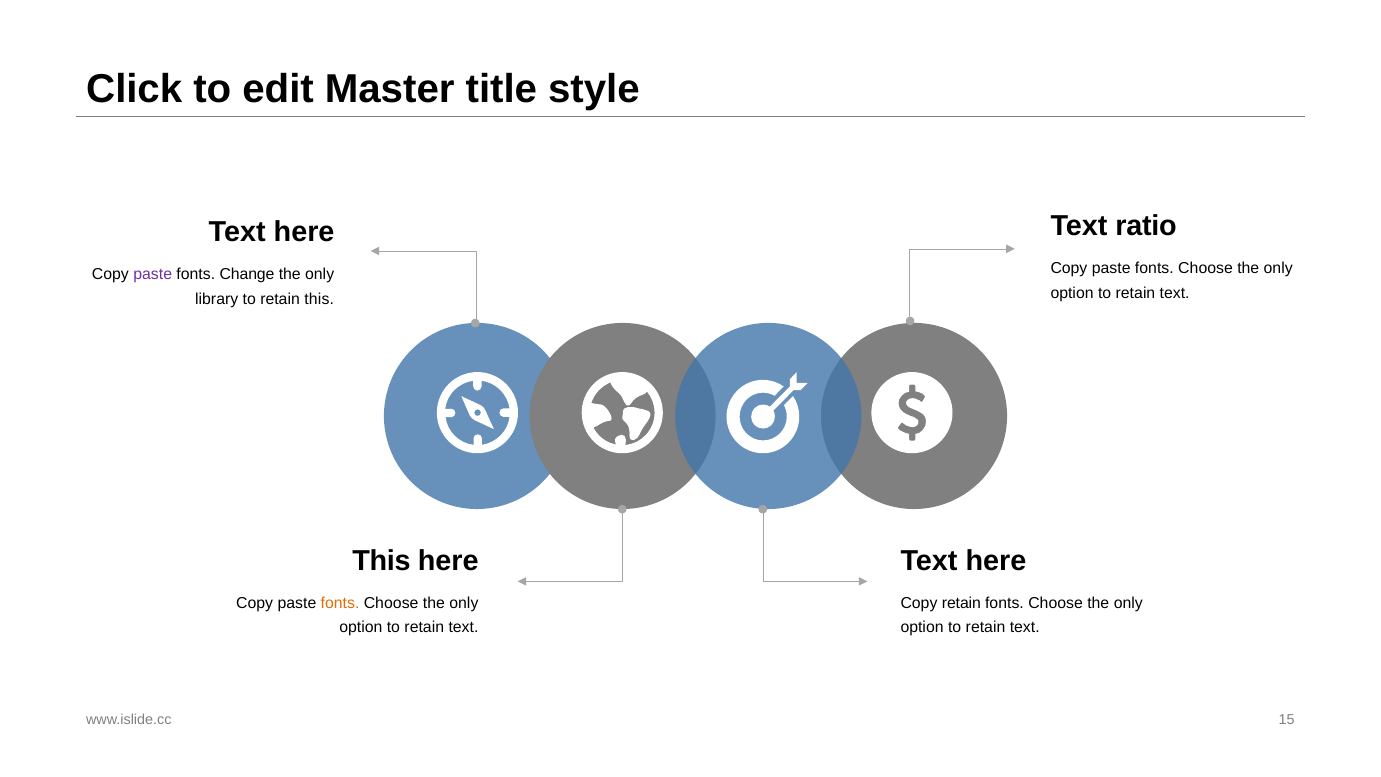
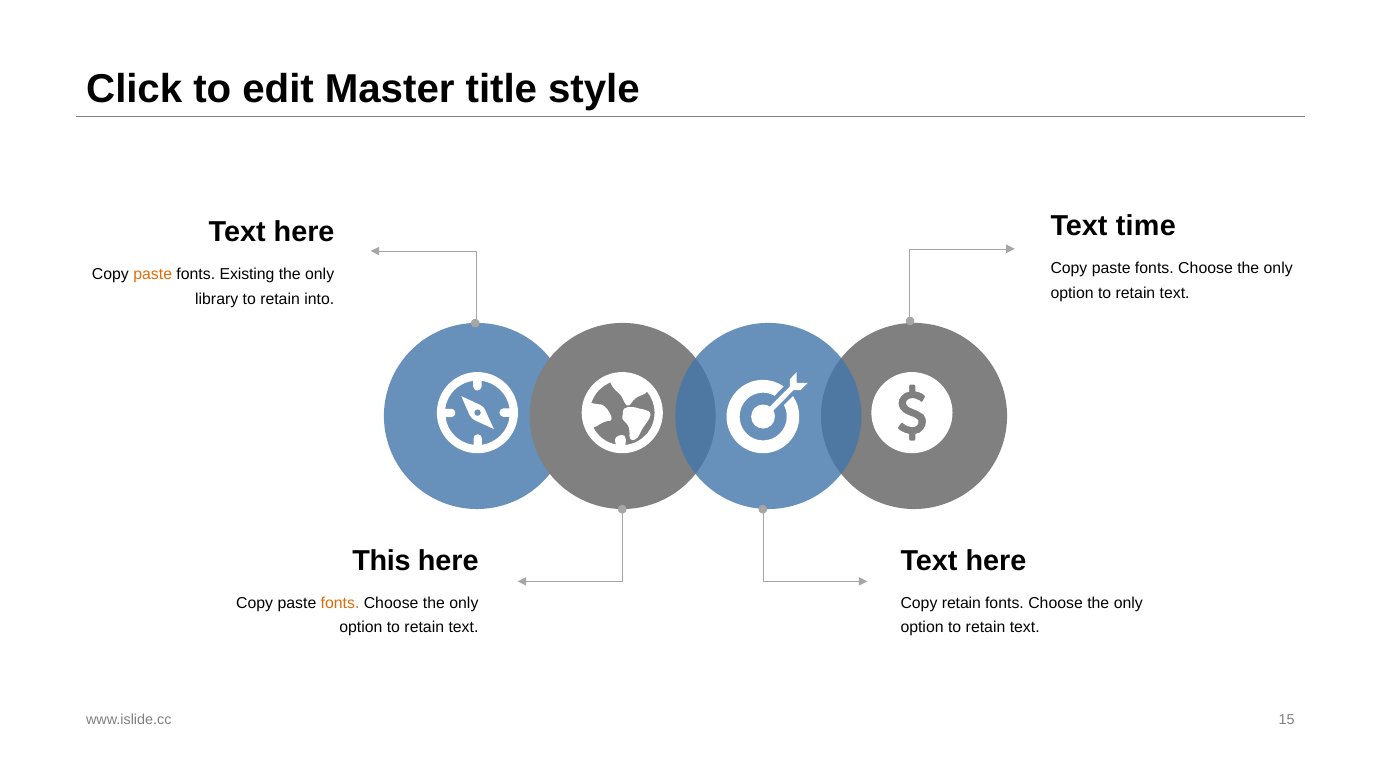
ratio: ratio -> time (1146, 226)
paste colour: purple -> orange (153, 274)
Change: Change -> Existing (247, 274)
retain this: this -> into (319, 299)
